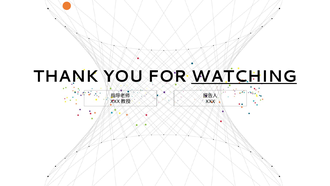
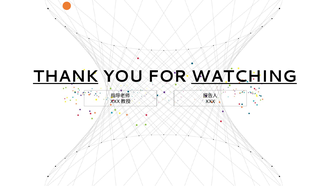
THANK underline: none -> present (66, 76)
